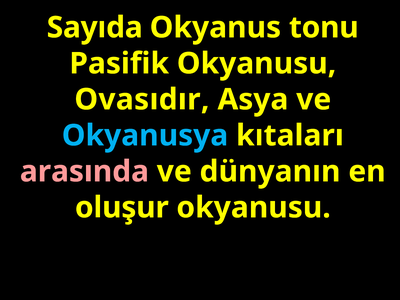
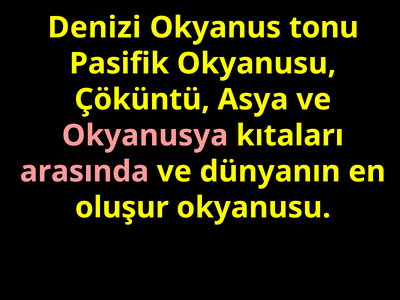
Sayıda: Sayıda -> Denizi (94, 28)
Ovasıdır: Ovasıdır -> Çöküntü (142, 100)
Okyanusya colour: light blue -> pink (145, 136)
